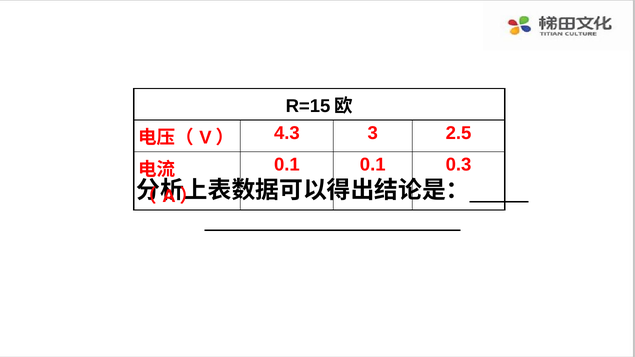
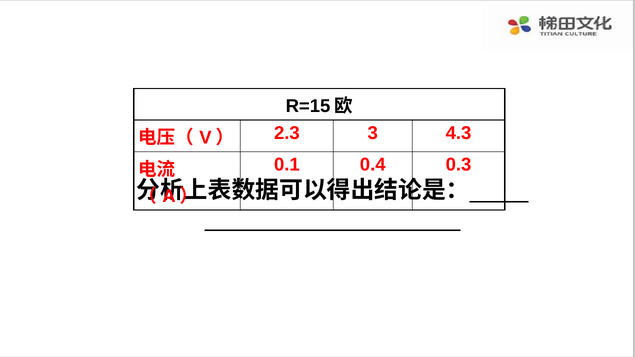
4.3: 4.3 -> 2.3 (287, 133)
2.5: 2.5 -> 4.3 (459, 133)
0.1 0.1: 0.1 -> 0.4 (373, 165)
